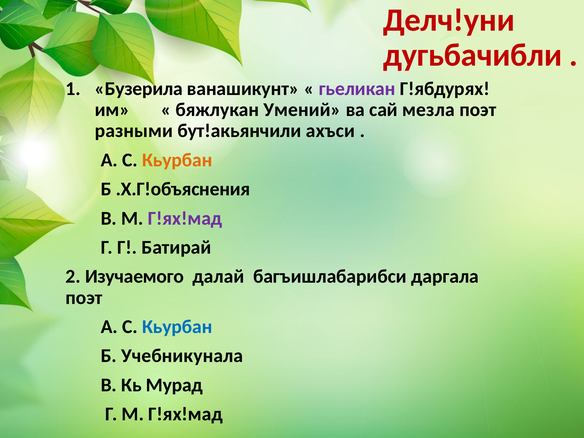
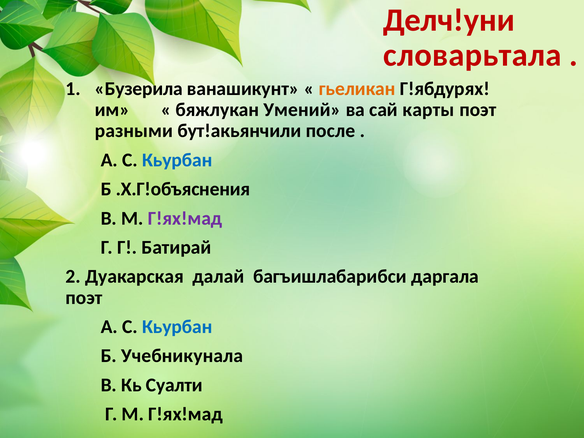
дугьбачибли: дугьбачибли -> словарьтала (472, 55)
гьеликан colour: purple -> orange (357, 89)
мезла: мезла -> карты (428, 110)
ахъси: ахъси -> после (330, 131)
Кьурбан colour: orange -> blue (177, 160)
Изучаемого: Изучаемого -> Дуакарская (134, 277)
Мурад: Мурад -> Суалти (174, 385)
